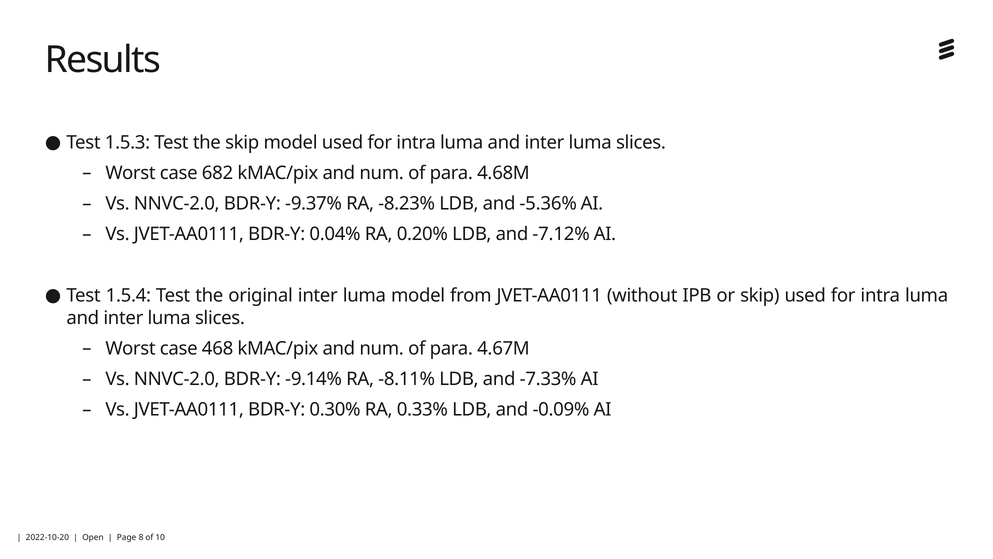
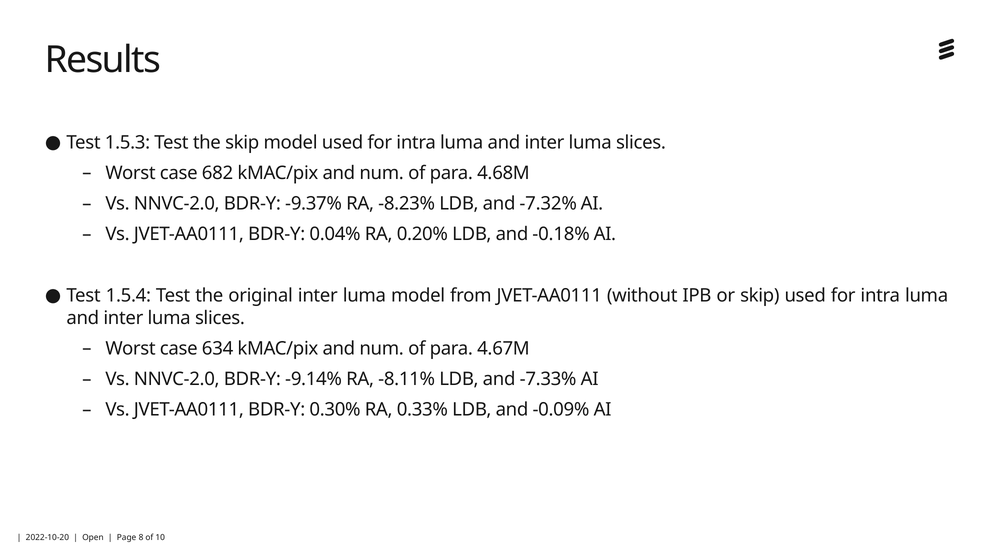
-5.36%: -5.36% -> -7.32% (548, 203)
-7.12%: -7.12% -> -0.18% (561, 234)
468: 468 -> 634 (218, 348)
